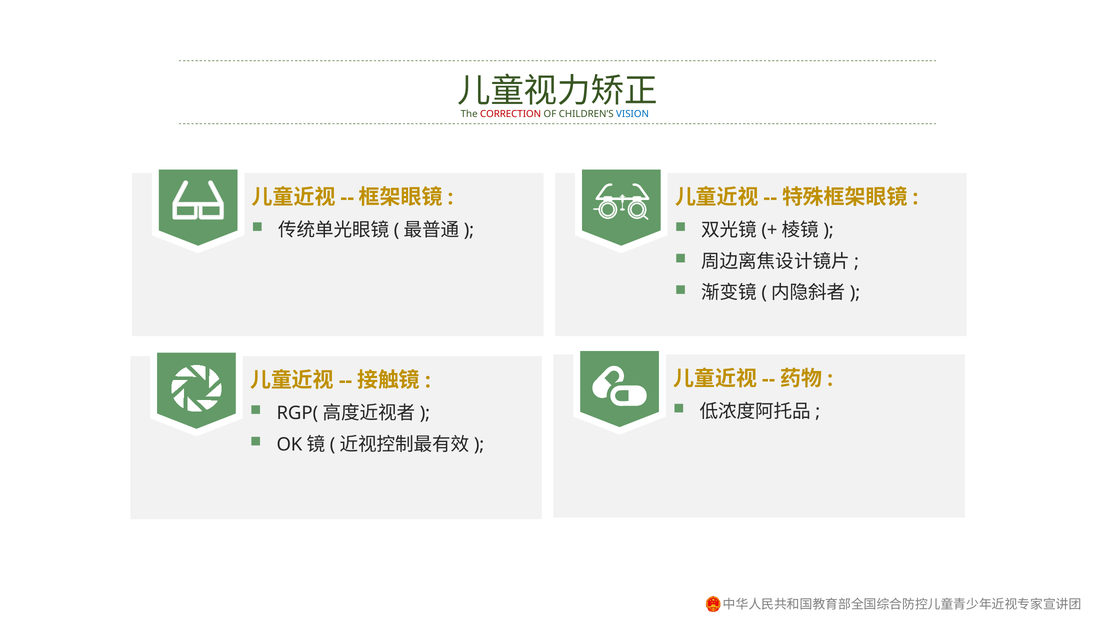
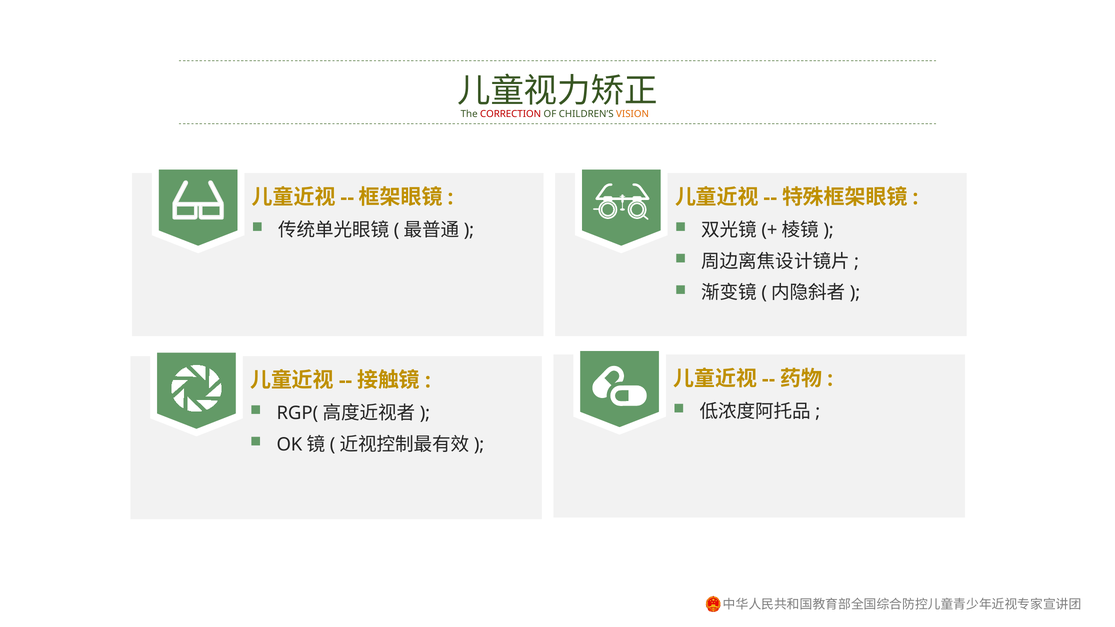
VISION colour: blue -> orange (633, 114)
